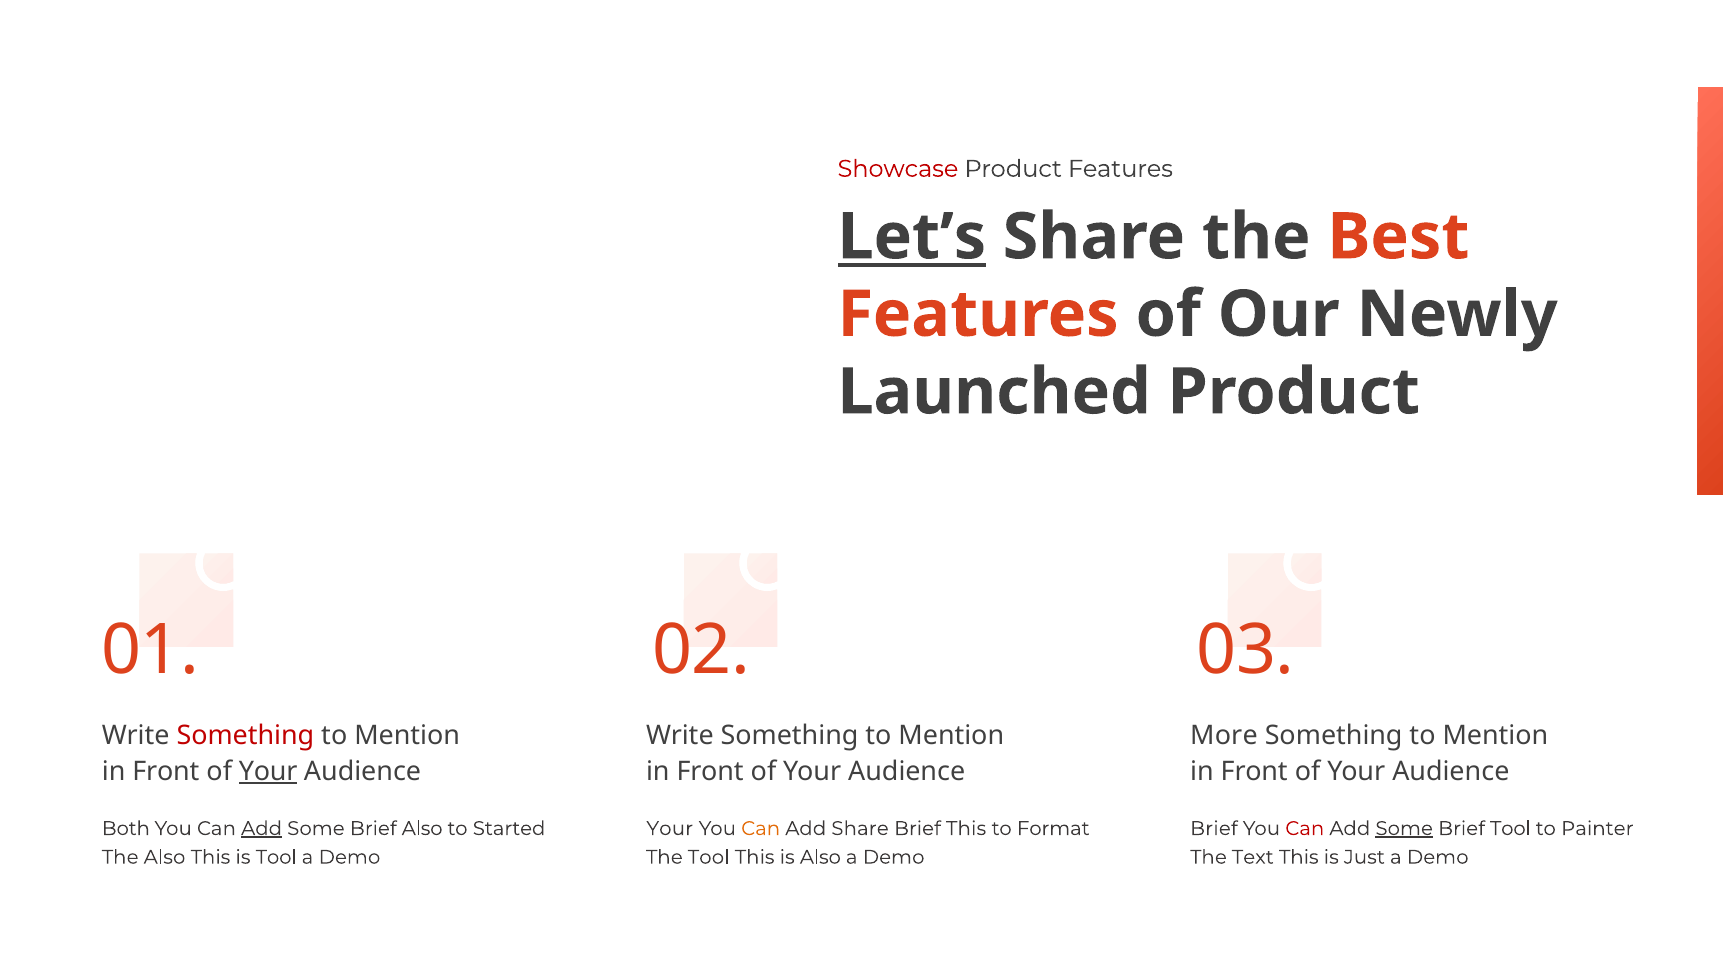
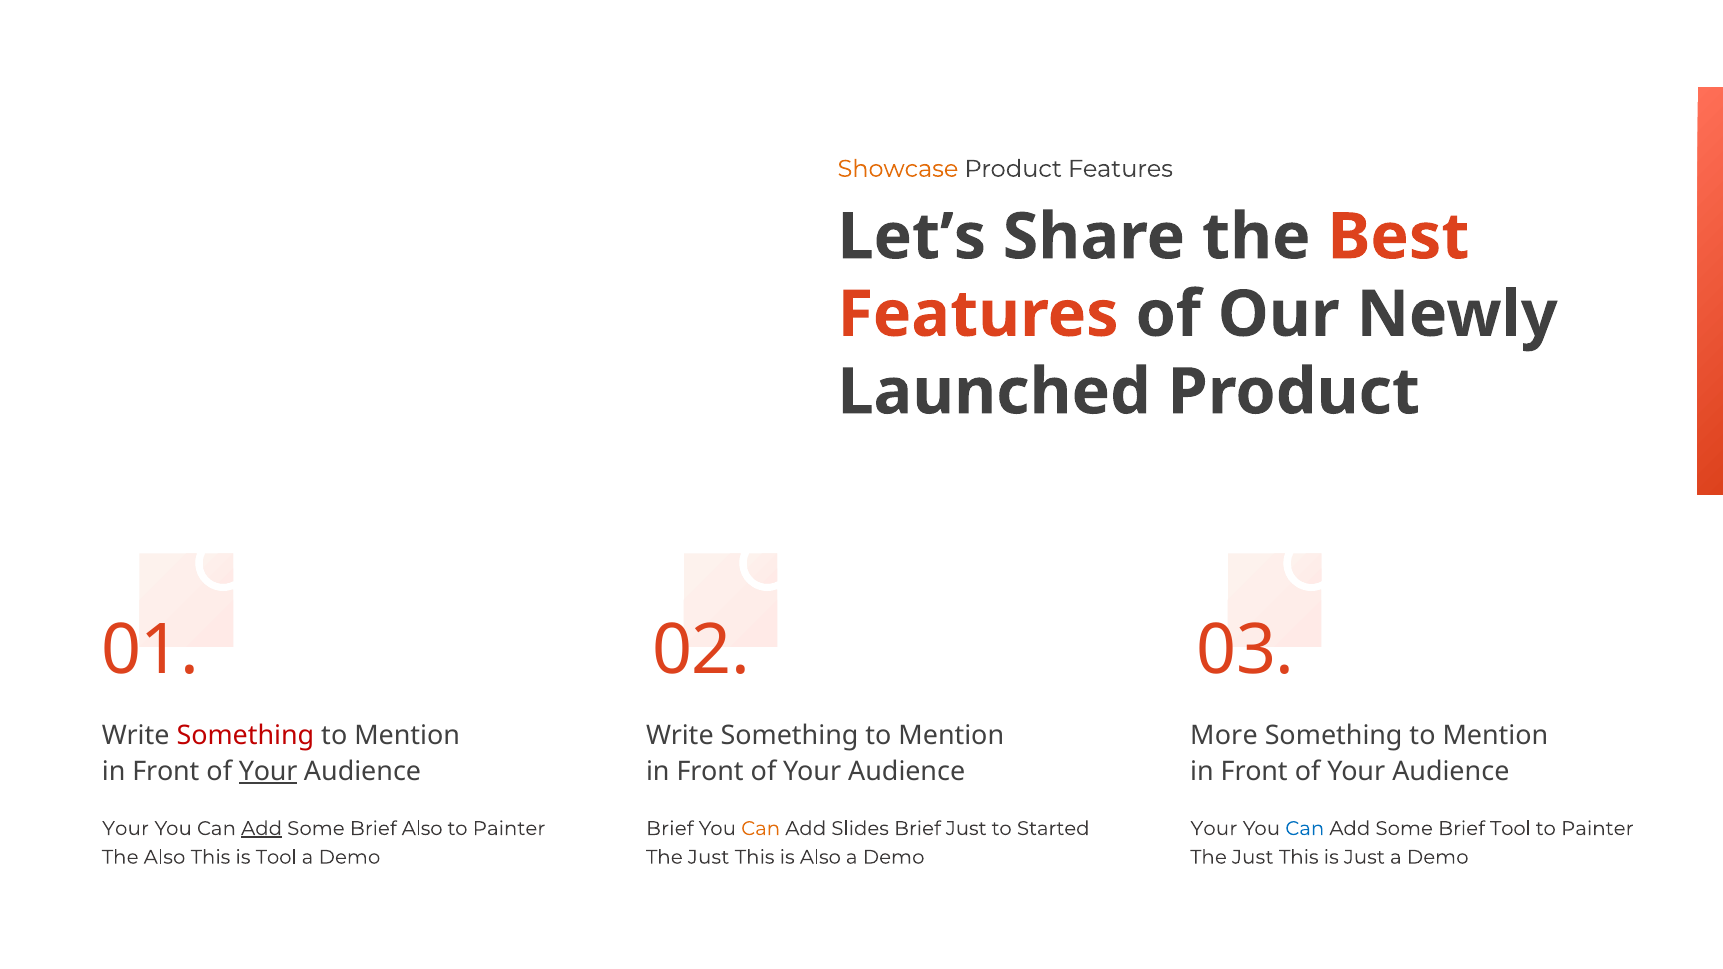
Showcase colour: red -> orange (898, 169)
Let’s underline: present -> none (912, 237)
Both: Both -> Your (126, 829)
Started: Started -> Painter (509, 829)
Your: Your -> Brief (670, 829)
Add Share: Share -> Slides (860, 829)
Brief This: This -> Just (966, 829)
Format: Format -> Started (1053, 829)
Brief: Brief -> Your (1214, 829)
Can colour: red -> blue (1305, 829)
Some underline: present -> none (1404, 829)
Tool: Tool -> Just (709, 857)
Text: Text -> Just (1253, 857)
